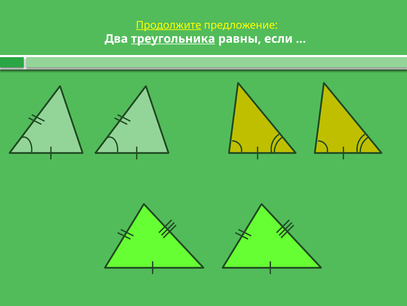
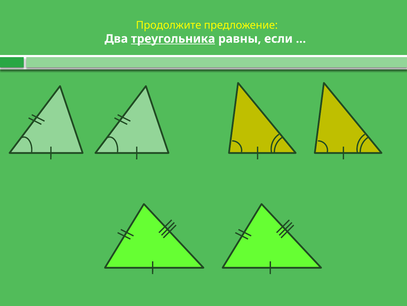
Продолжите underline: present -> none (169, 25)
